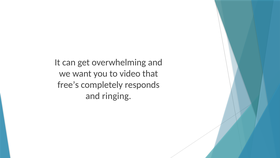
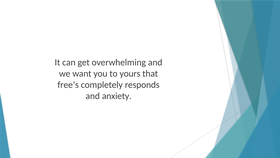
video: video -> yours (130, 73)
ringing: ringing -> anxiety (117, 96)
